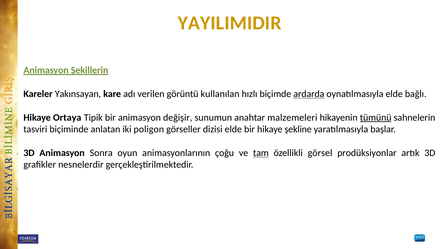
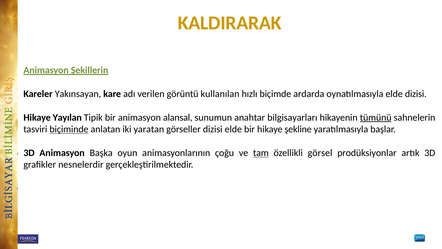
YAYILIMIDIR: YAYILIMIDIR -> KALDIRARAK (230, 23)
ardarda underline: present -> none (309, 94)
elde bağlı: bağlı -> dizisi (416, 94)
Ortaya: Ortaya -> Yayılan (67, 117)
değişir: değişir -> alansal (178, 117)
malzemeleri: malzemeleri -> bilgisayarları (292, 117)
biçiminde underline: none -> present (69, 129)
poligon: poligon -> yaratan (149, 129)
Sonra: Sonra -> Başka (101, 153)
